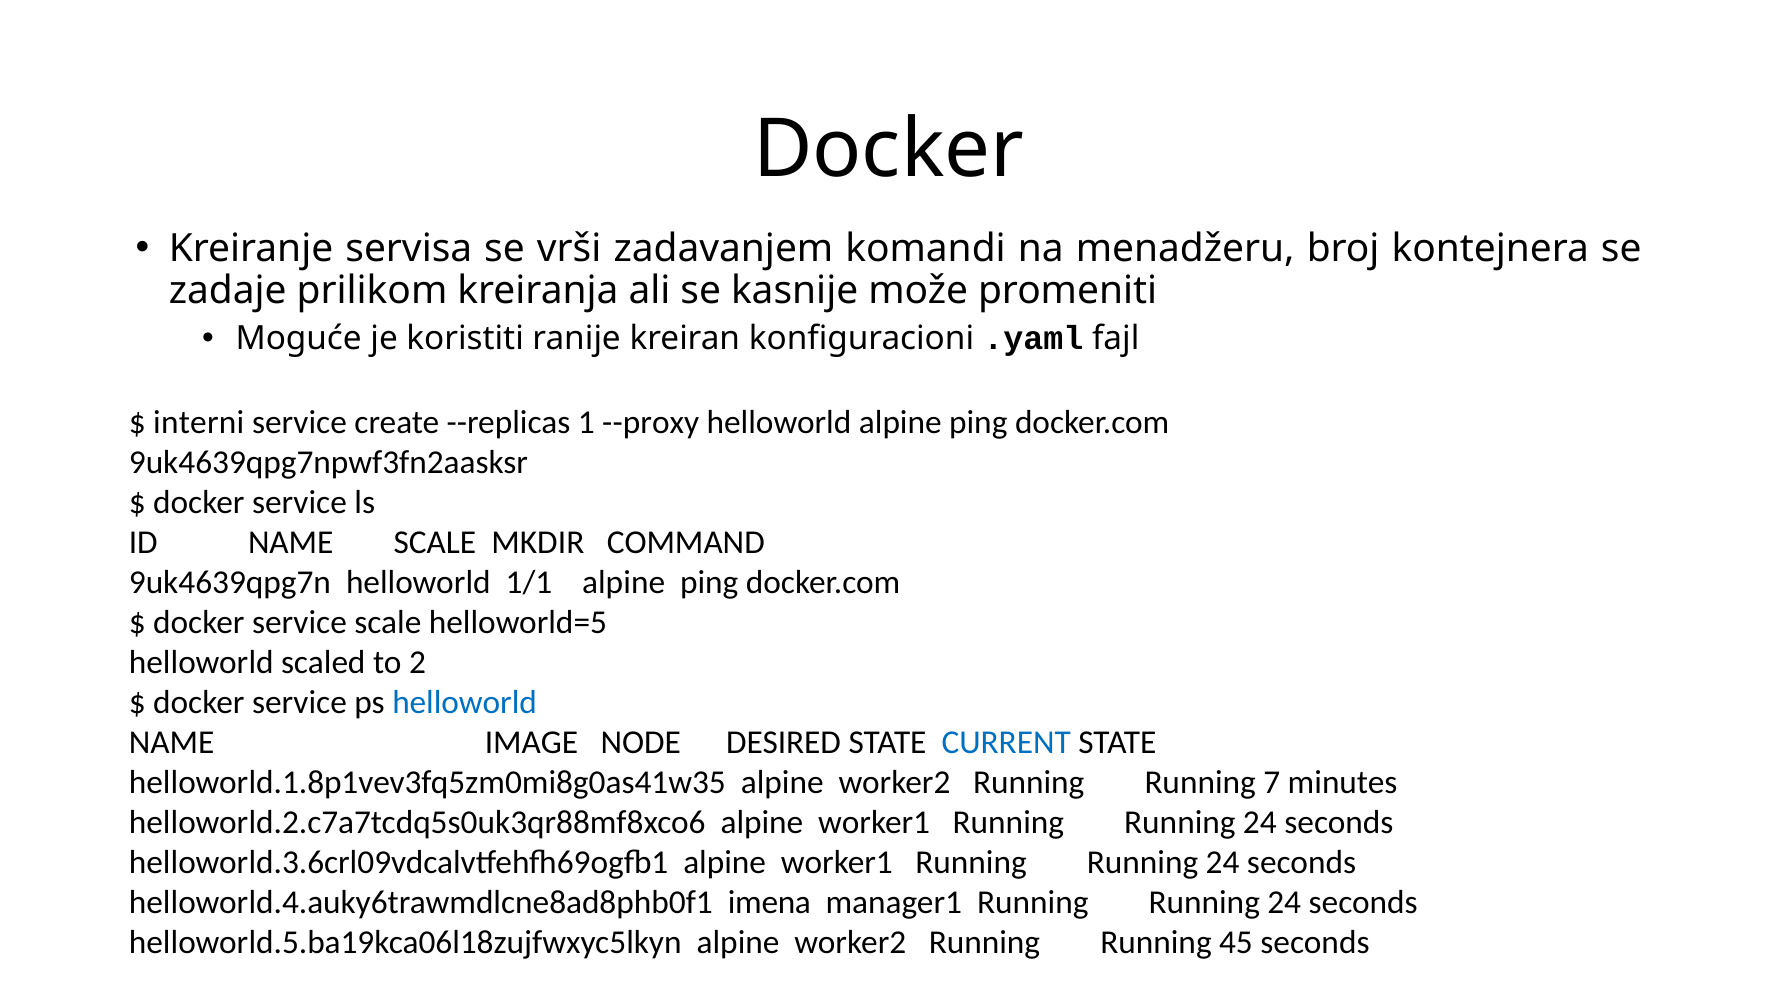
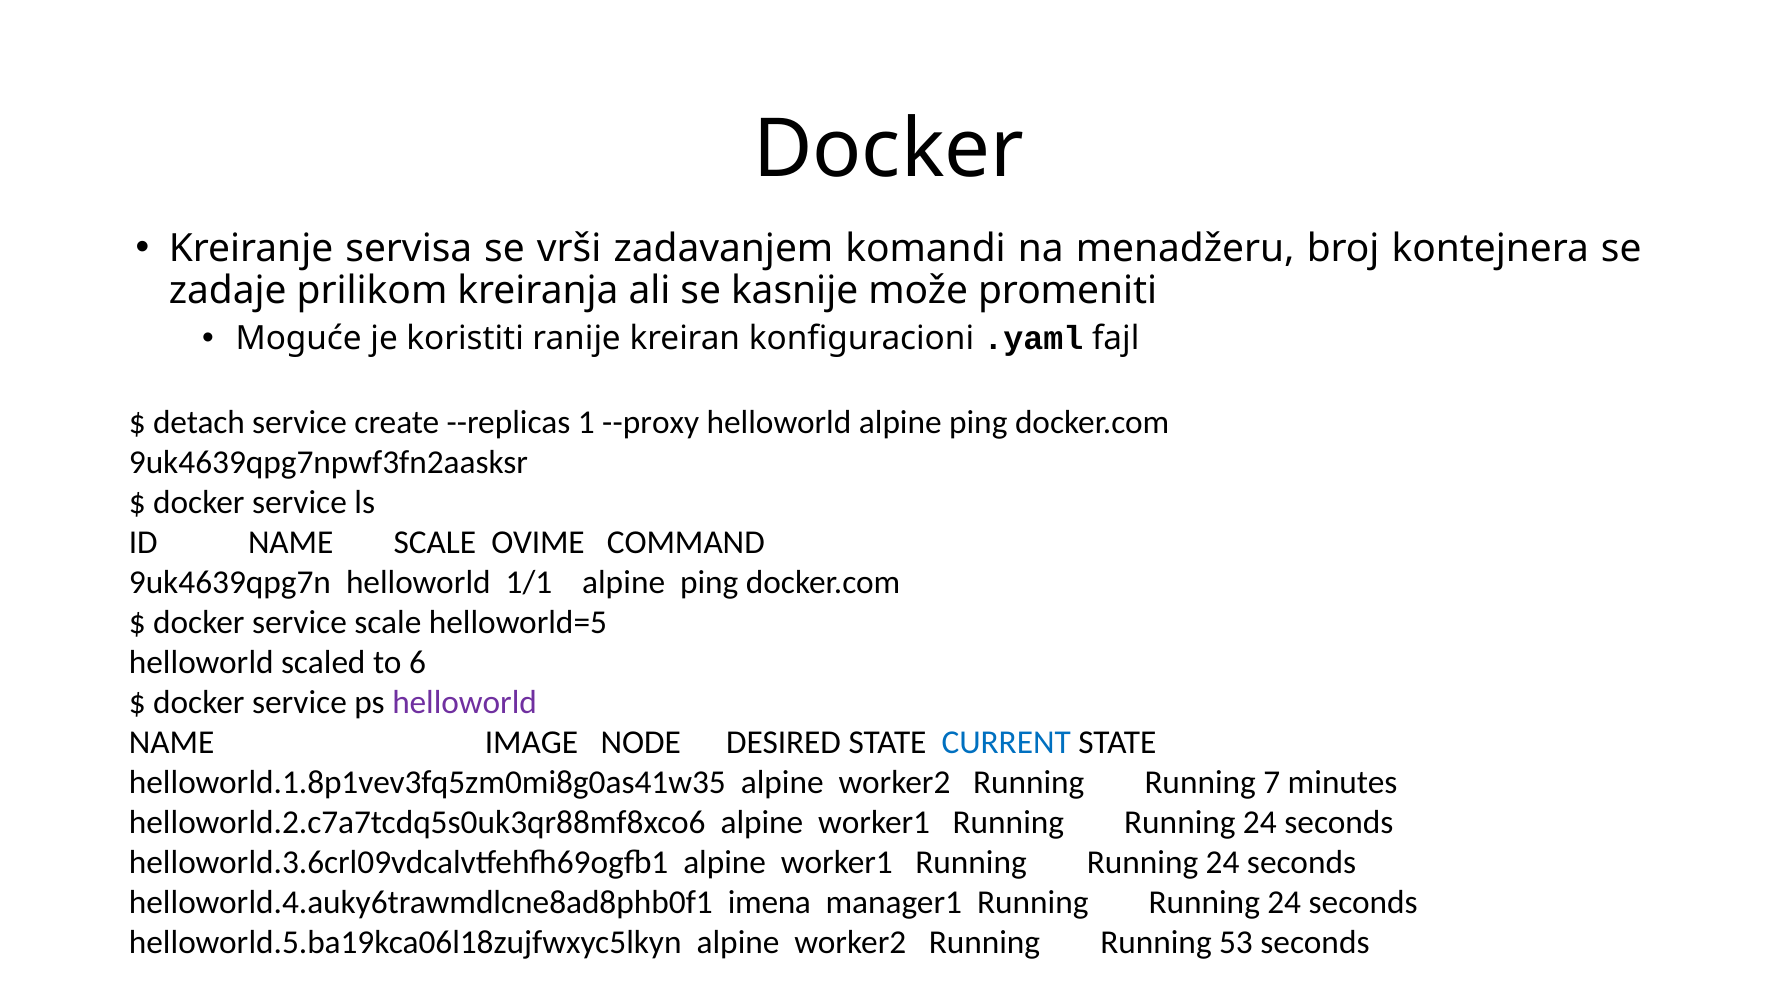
interni: interni -> detach (199, 422)
MKDIR: MKDIR -> OVIME (538, 543)
2: 2 -> 6 (417, 663)
helloworld colour: blue -> purple (465, 703)
45: 45 -> 53 (1236, 943)
